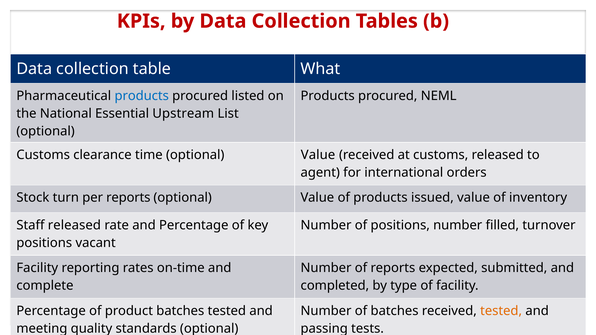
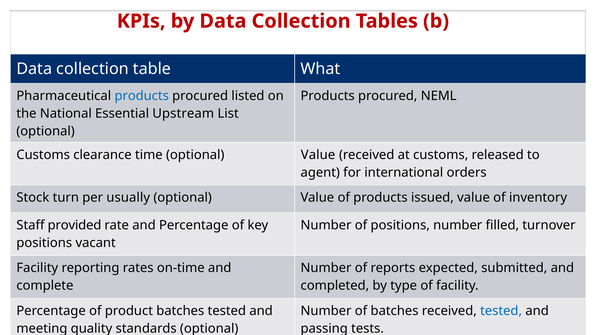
per reports: reports -> usually (128, 198)
Staff released: released -> provided (74, 225)
tested colour: orange -> blue (501, 311)
